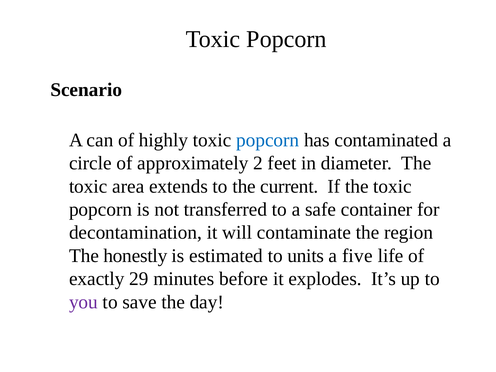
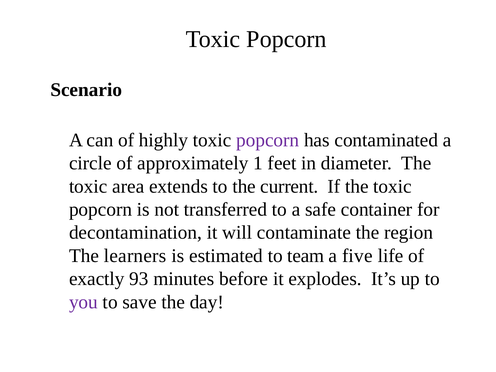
popcorn colour: blue -> purple (268, 140)
2: 2 -> 1 (258, 163)
honestly: honestly -> learners (135, 256)
units: units -> team (306, 256)
29: 29 -> 93 (139, 279)
